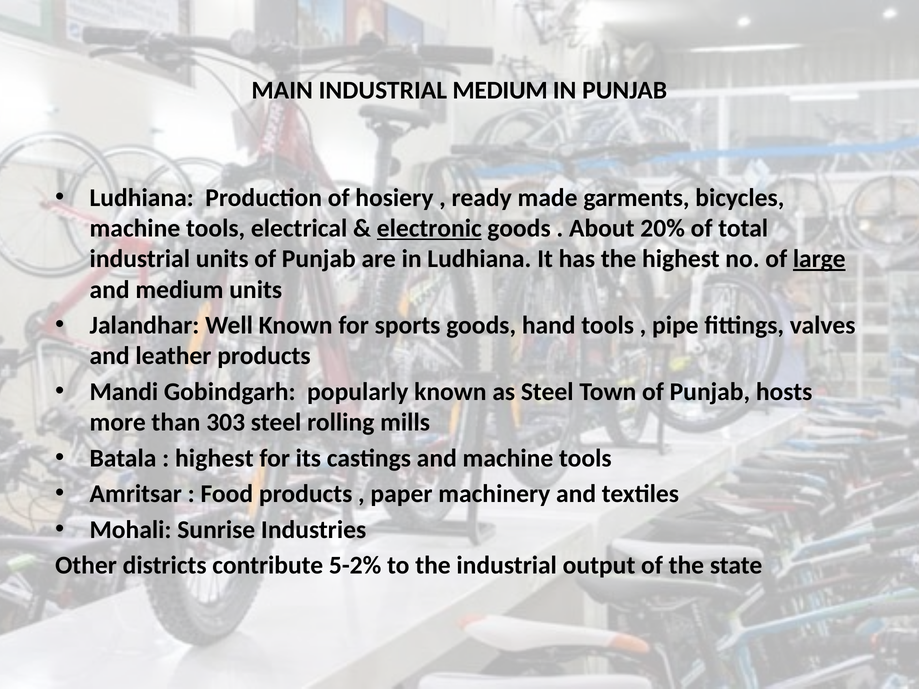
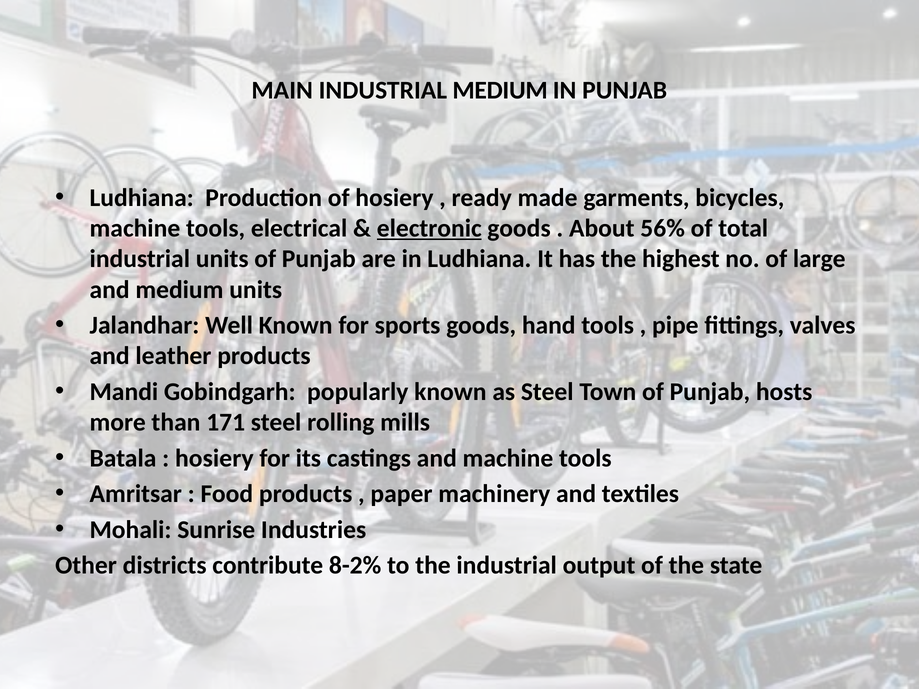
20%: 20% -> 56% (663, 228)
large underline: present -> none (819, 259)
303: 303 -> 171 (226, 423)
highest: highest -> hosiery (214, 458)
5-2%: 5-2% -> 8-2% (355, 566)
